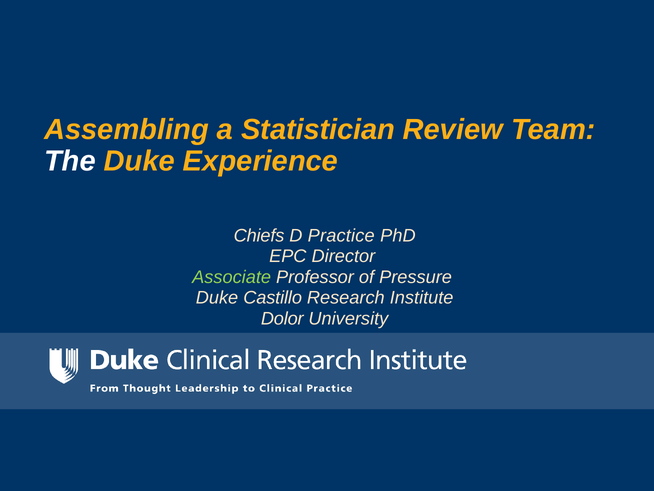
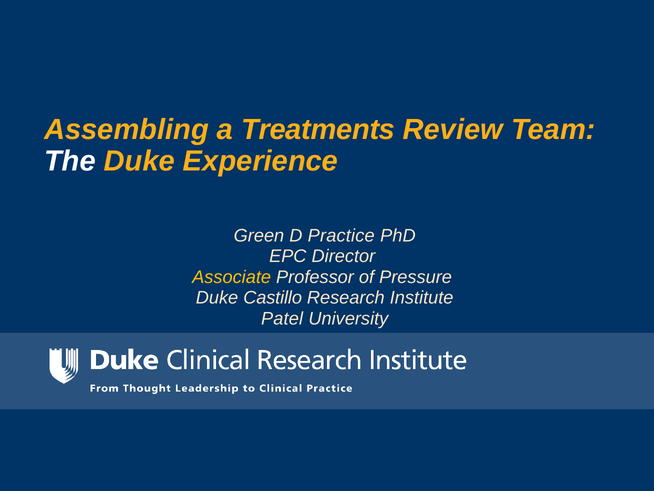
Statistician: Statistician -> Treatments (318, 130)
Chiefs: Chiefs -> Green (259, 235)
Associate colour: light green -> yellow (232, 277)
Dolor: Dolor -> Patel (282, 318)
